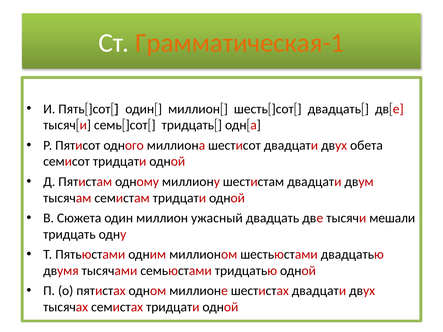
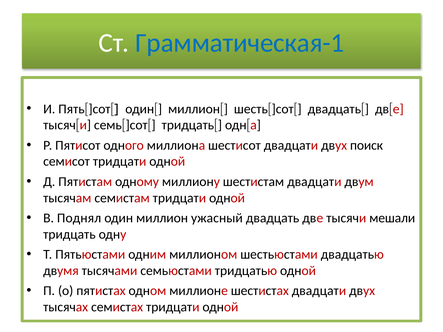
Грамматическая-1 colour: orange -> blue (240, 43)
обета: обета -> поиск (367, 145)
Сюжета: Сюжета -> Поднял (79, 218)
